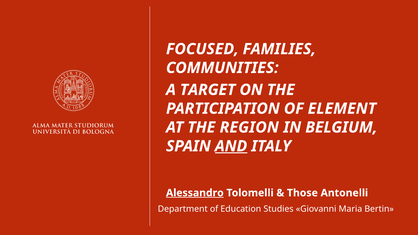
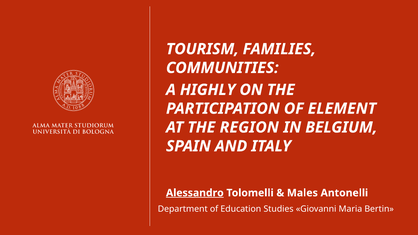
FOCUSED: FOCUSED -> TOURISM (202, 49)
TARGET: TARGET -> HIGHLY (208, 90)
AND underline: present -> none (231, 146)
Those: Those -> Males (302, 193)
